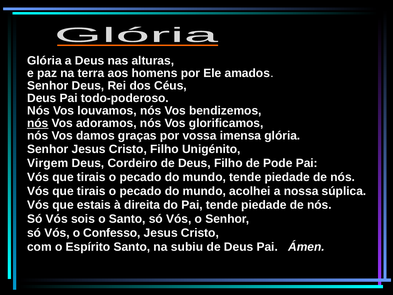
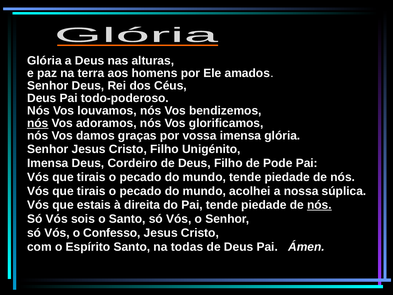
Virgem: Virgem -> Imensa (48, 163)
nós underline: none -> present (319, 205)
subiu: subiu -> todas (187, 247)
